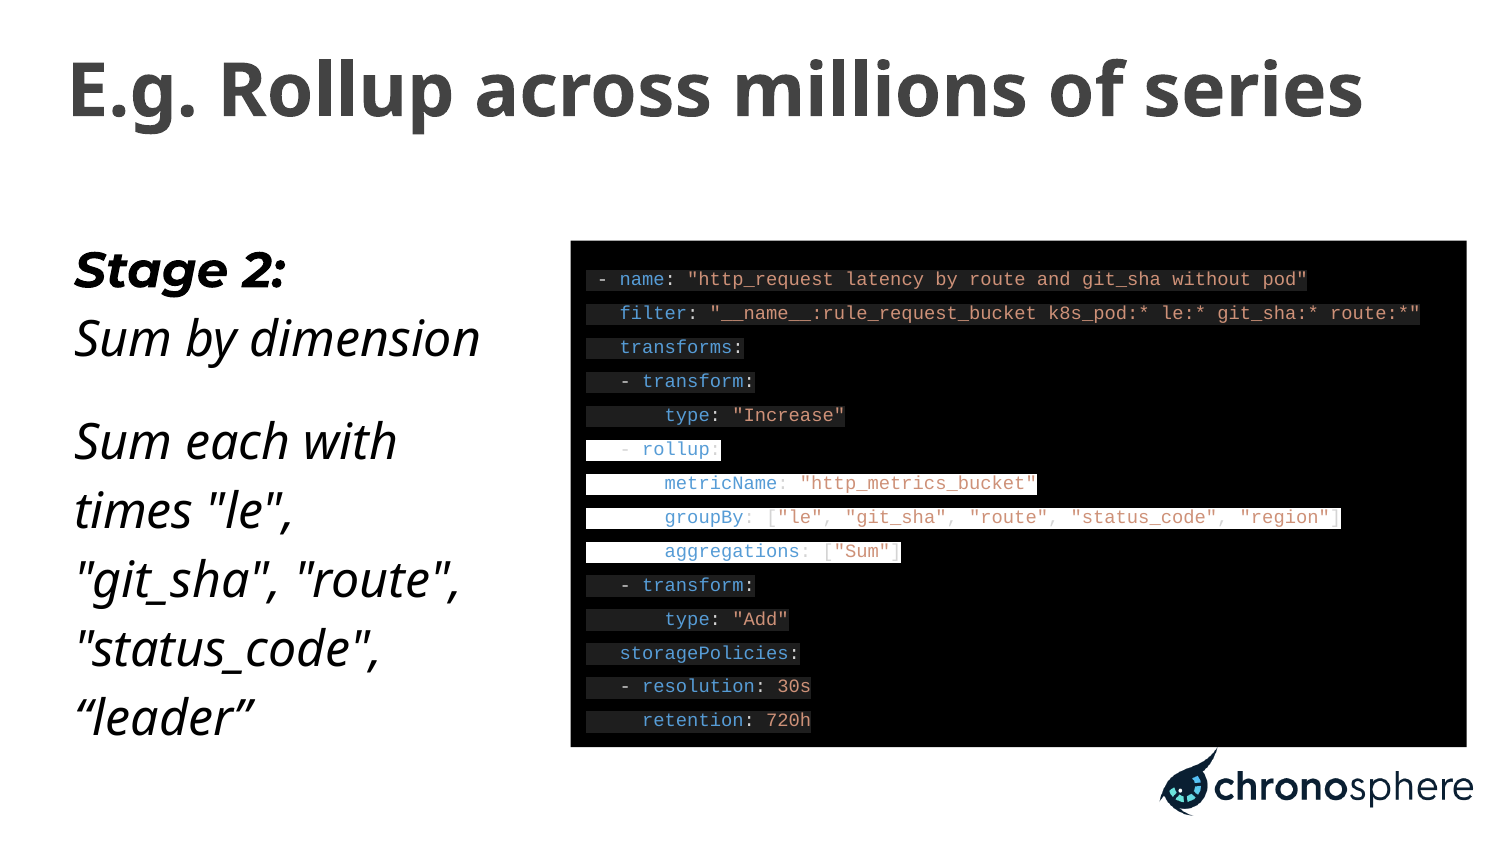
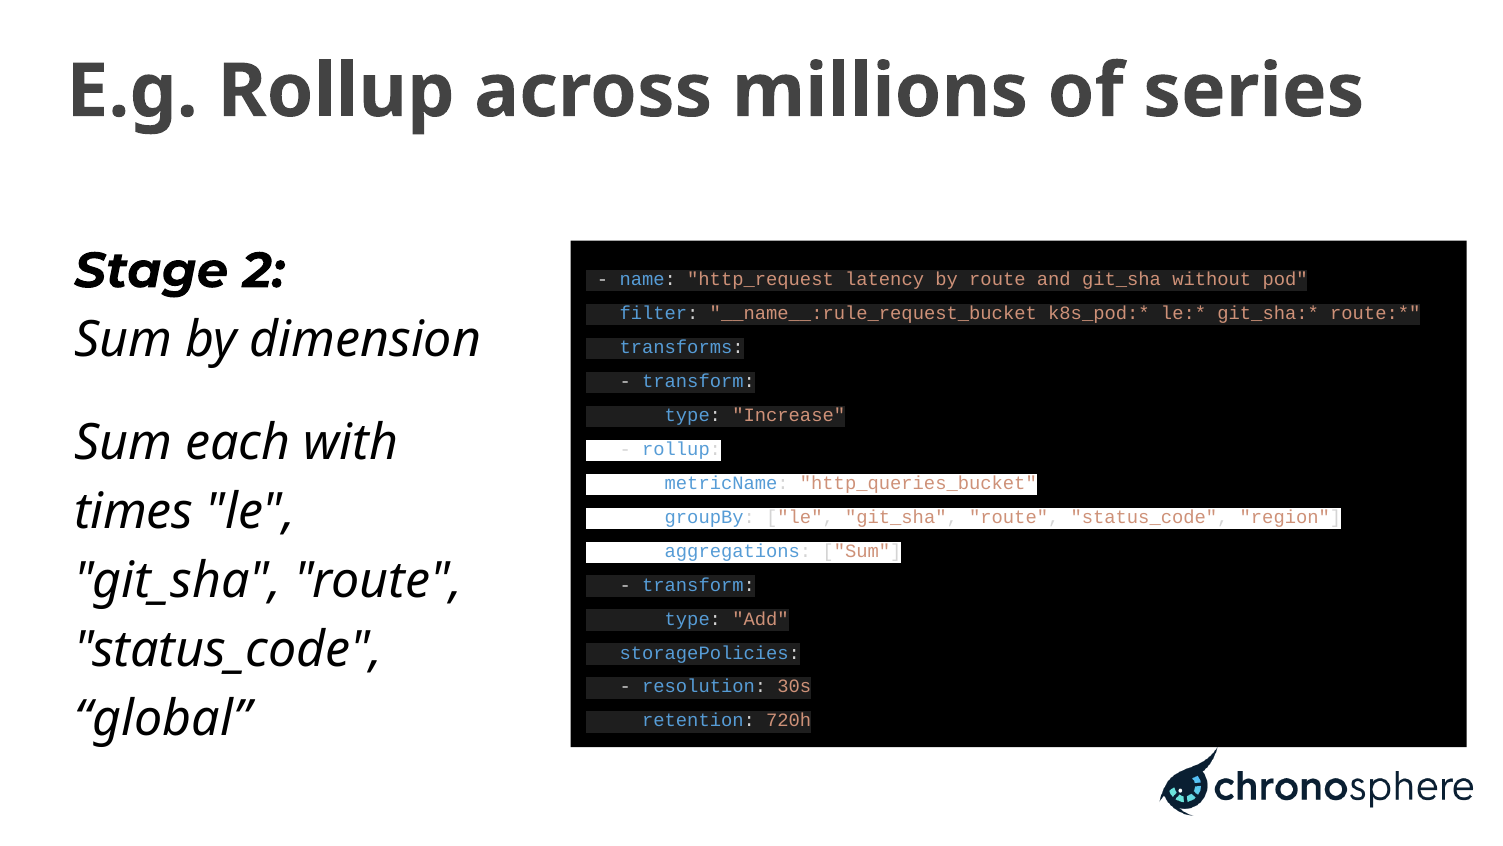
http_metrics_bucket: http_metrics_bucket -> http_queries_bucket (918, 483)
leader: leader -> global (163, 719)
